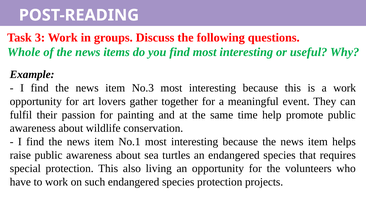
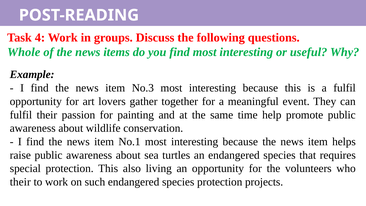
3: 3 -> 4 (40, 38)
a work: work -> fulfil (345, 88)
have: have -> their (20, 182)
